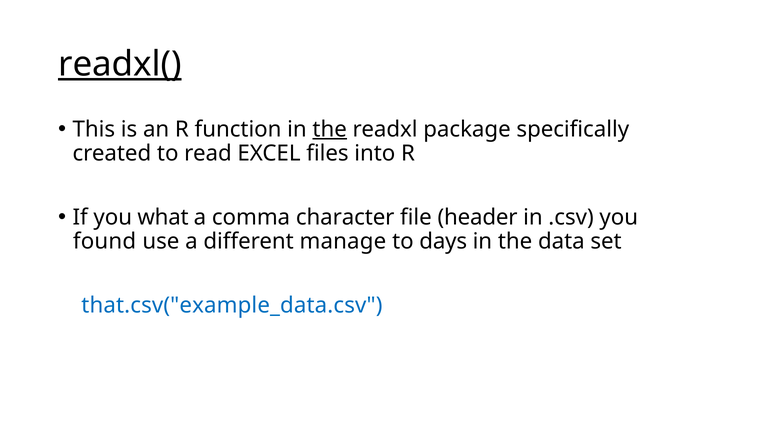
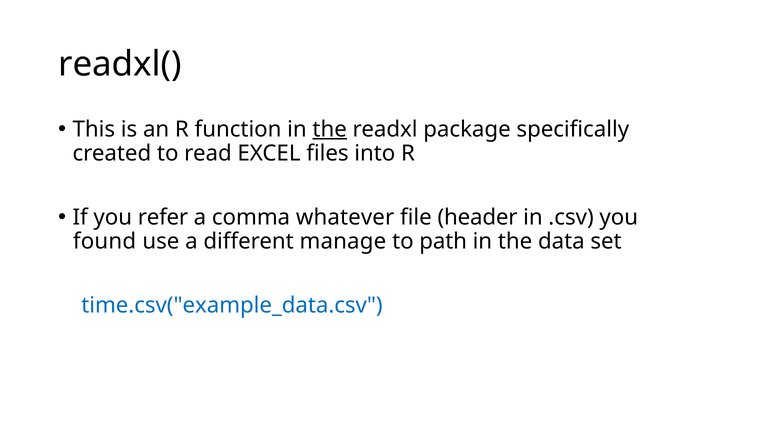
readxl( underline: present -> none (120, 64)
what: what -> refer (163, 217)
character: character -> whatever (345, 217)
days: days -> path (443, 241)
that.csv("example_data.csv: that.csv("example_data.csv -> time.csv("example_data.csv (232, 305)
